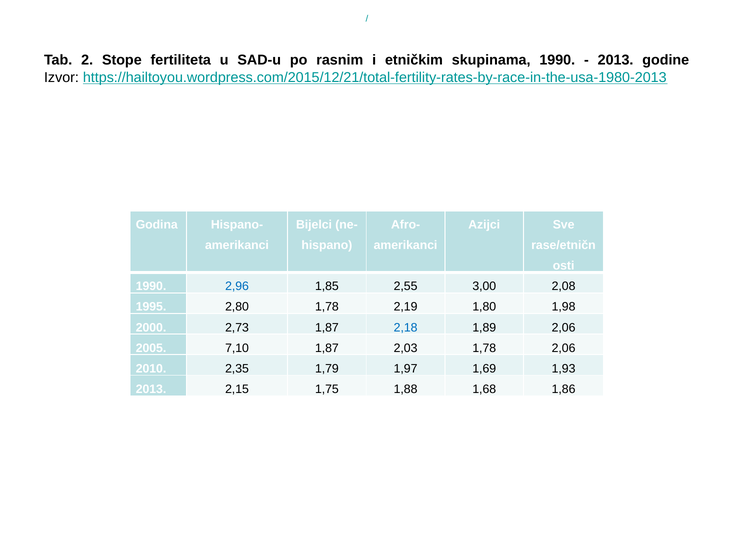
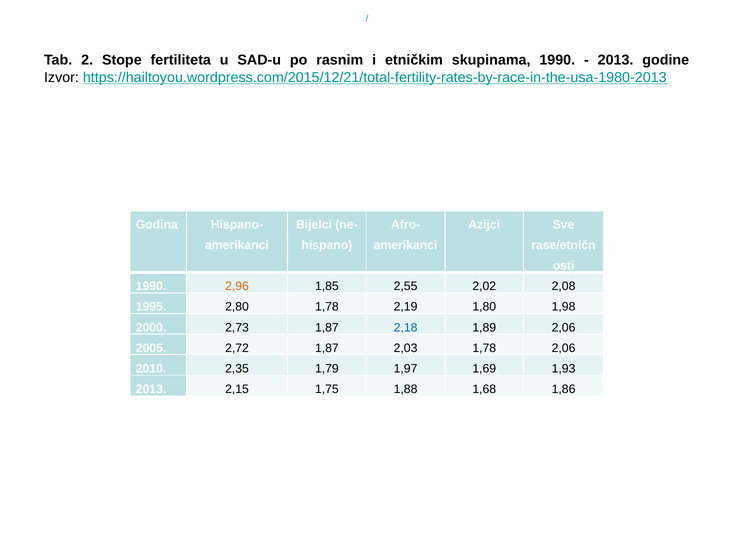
2,96 colour: blue -> orange (237, 287)
3,00: 3,00 -> 2,02 (484, 287)
7,10: 7,10 -> 2,72 (237, 348)
